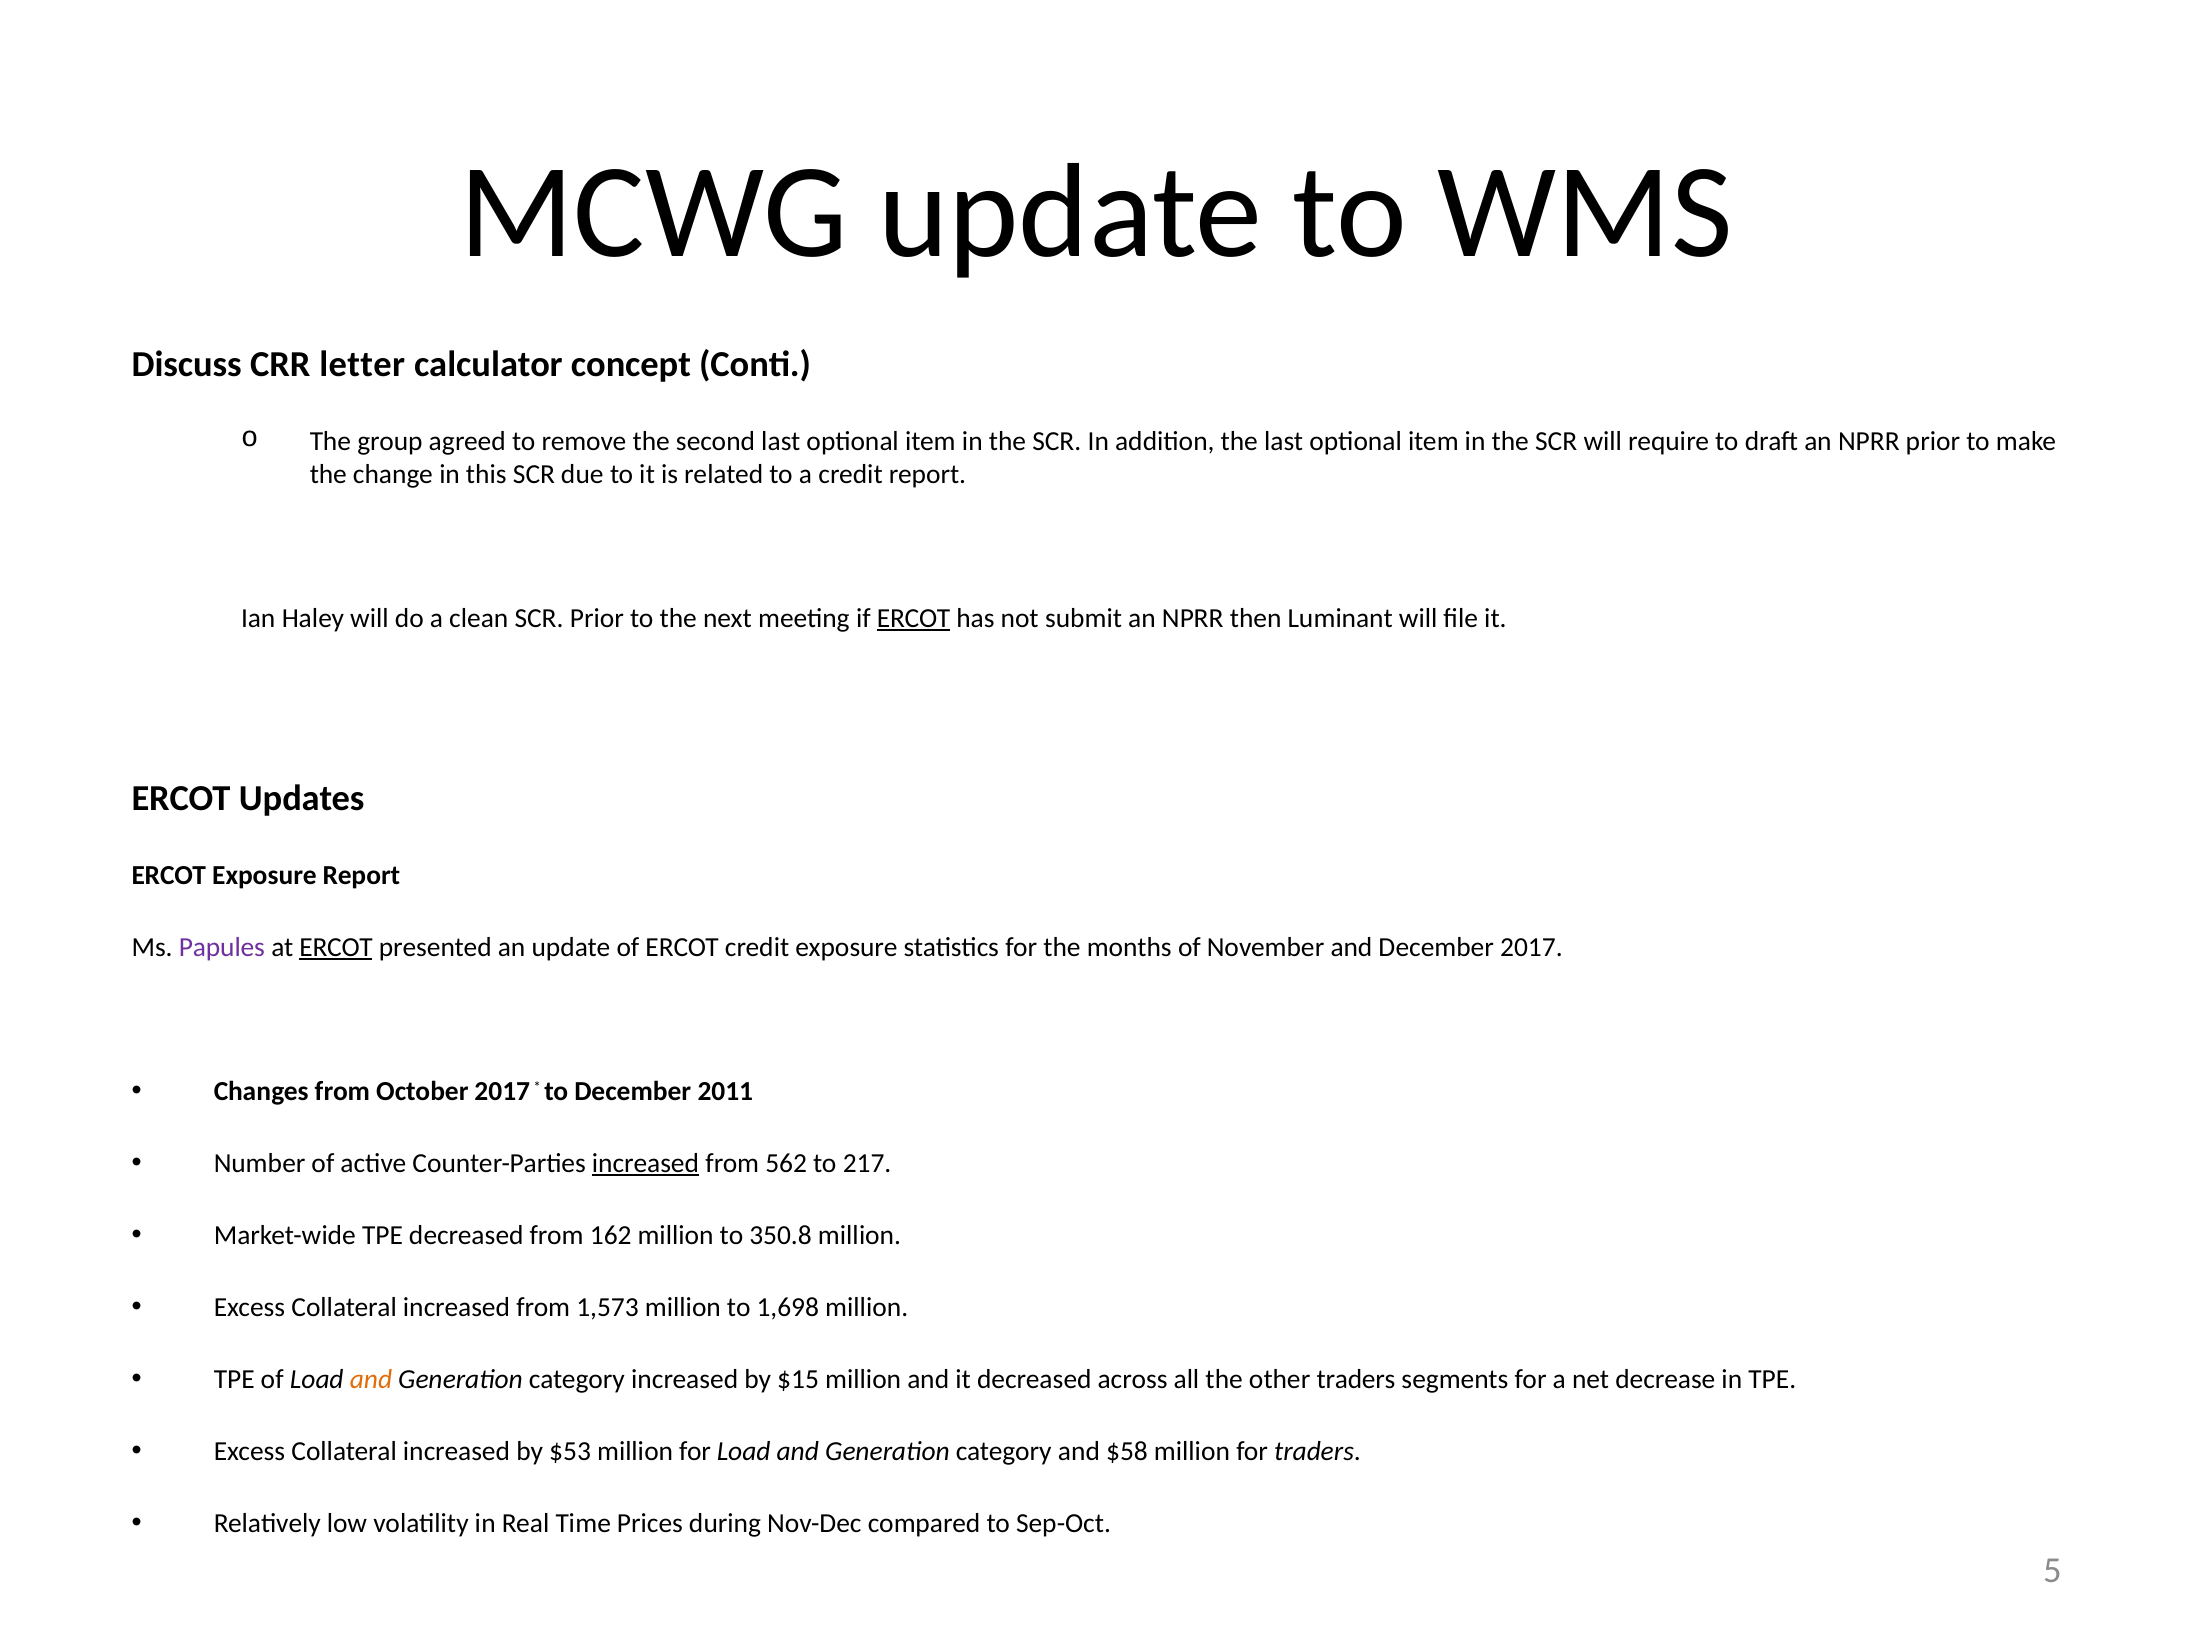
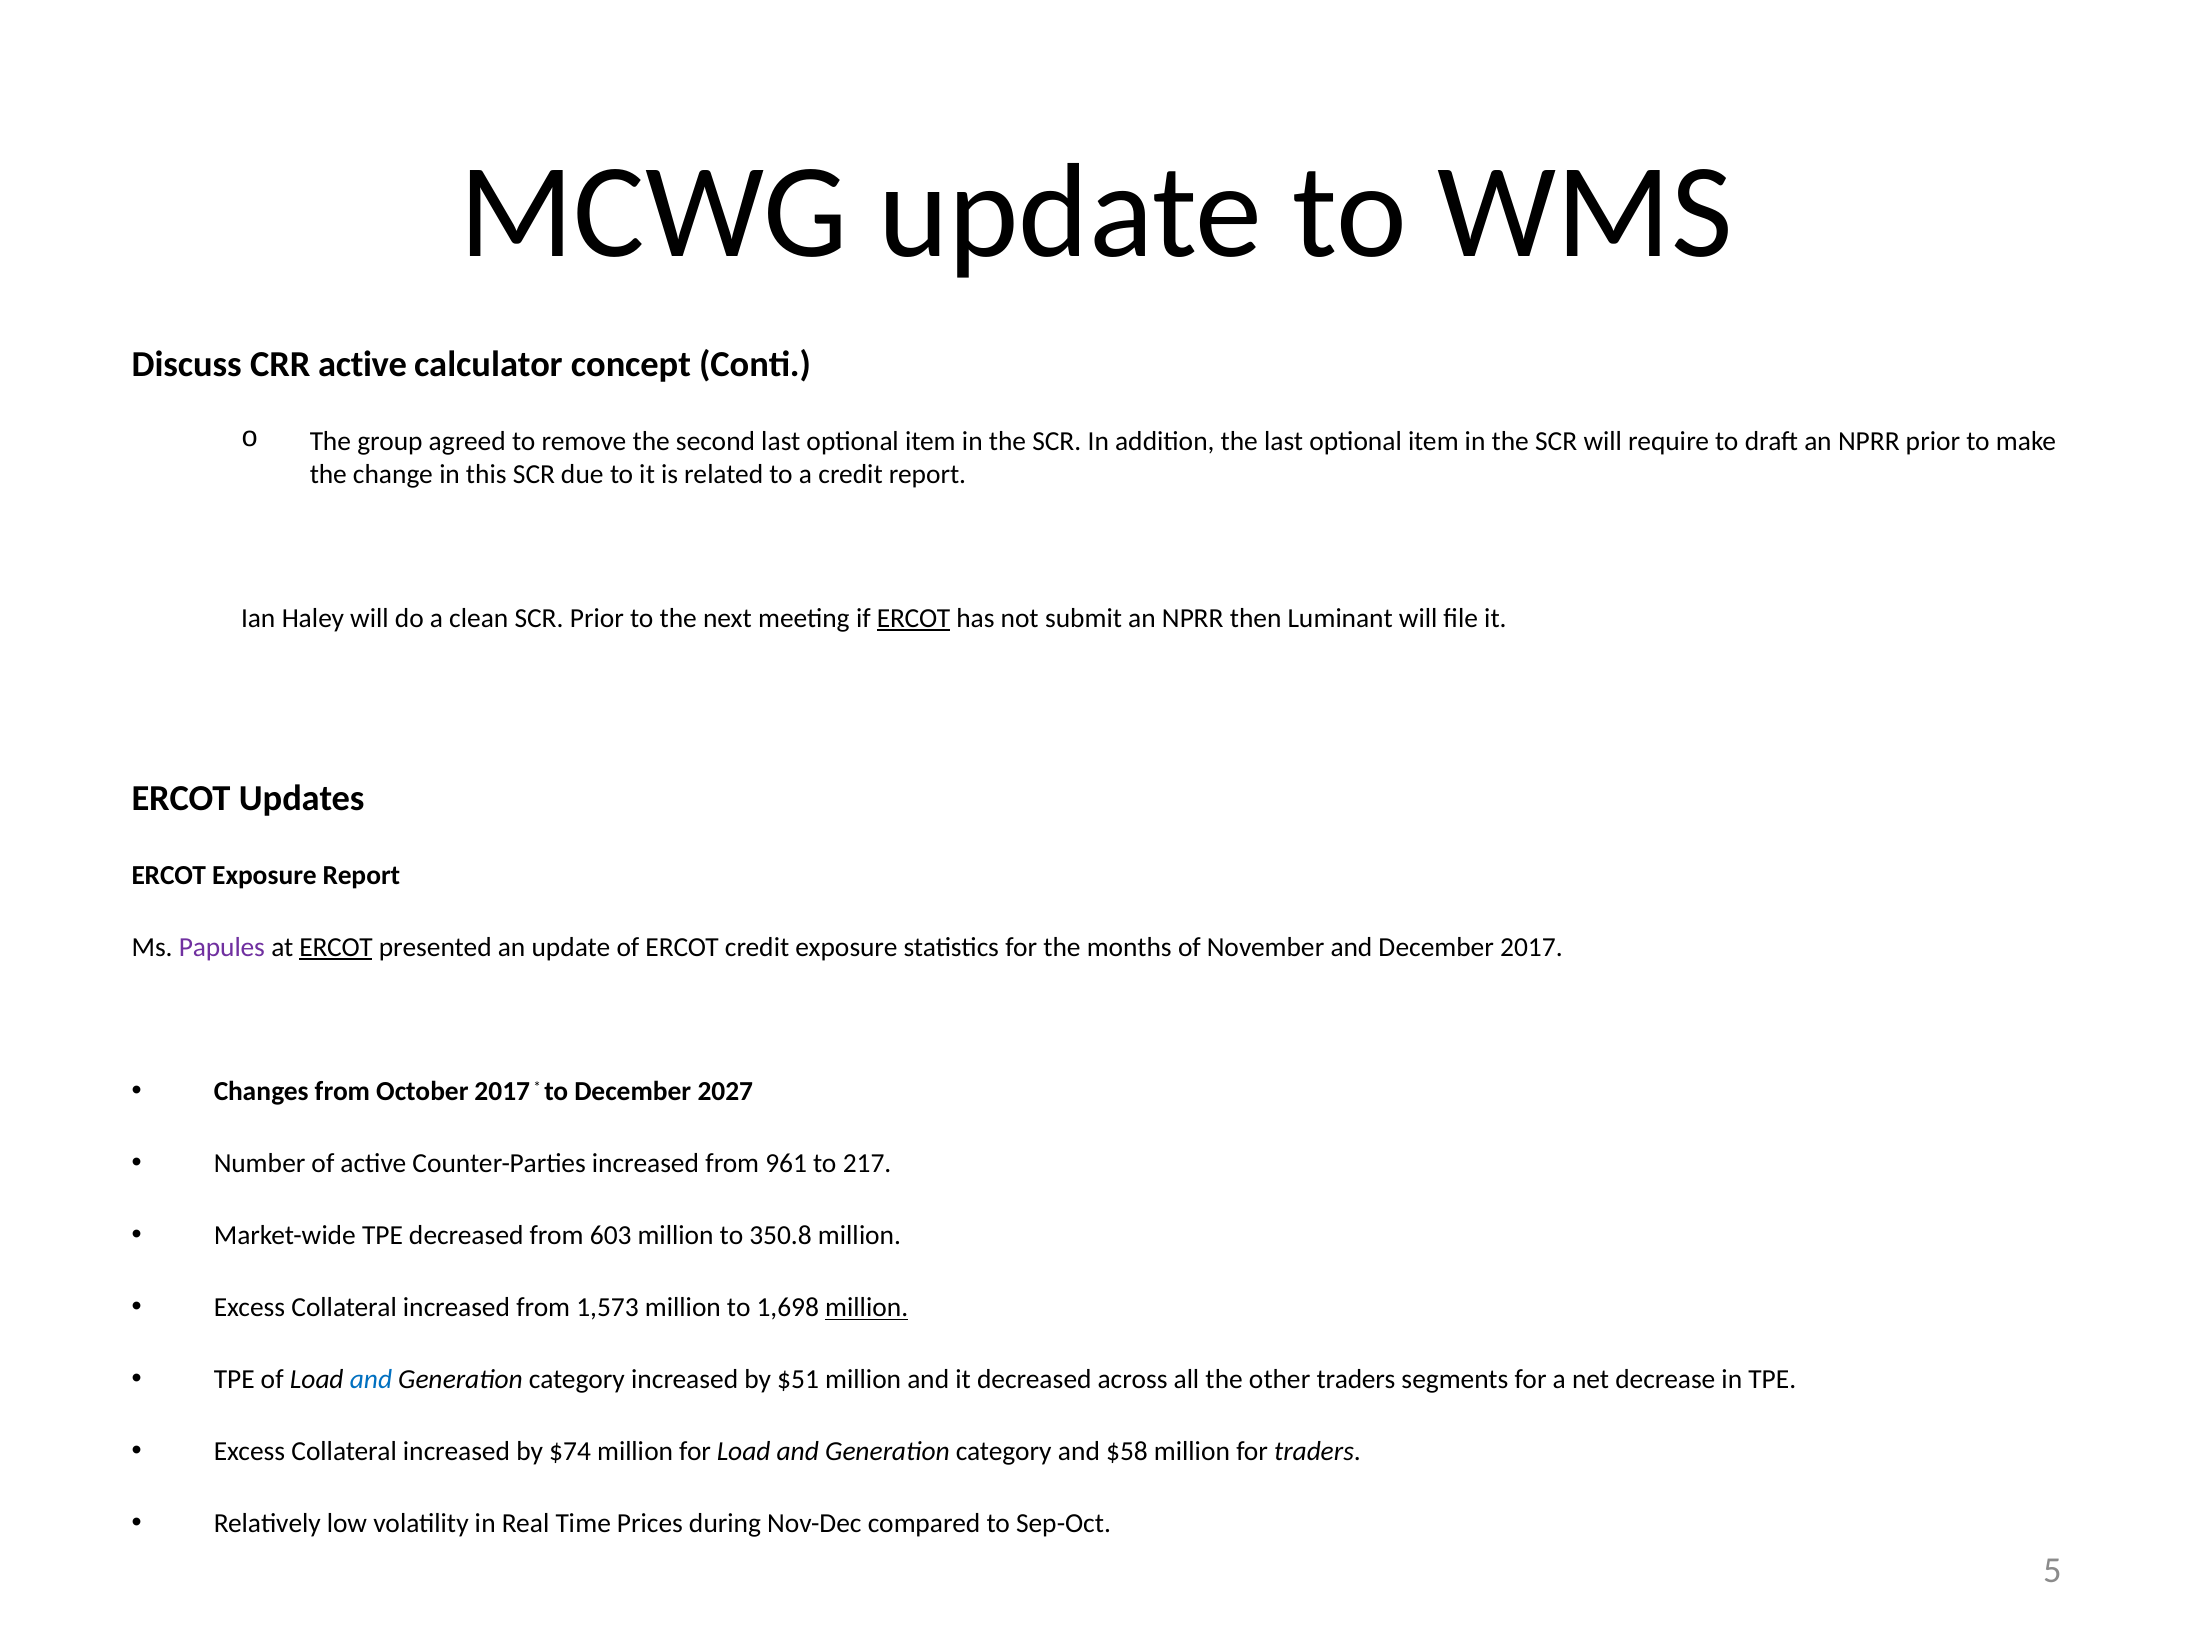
CRR letter: letter -> active (363, 364)
2011: 2011 -> 2027 (725, 1091)
increased underline: present -> none (645, 1163)
562: 562 -> 961 (786, 1163)
162: 162 -> 603 (611, 1235)
million underline: none -> present (867, 1307)
and colour: orange -> blue (371, 1379)
$15: $15 -> $51 (798, 1379)
$53: $53 -> $74 (570, 1451)
